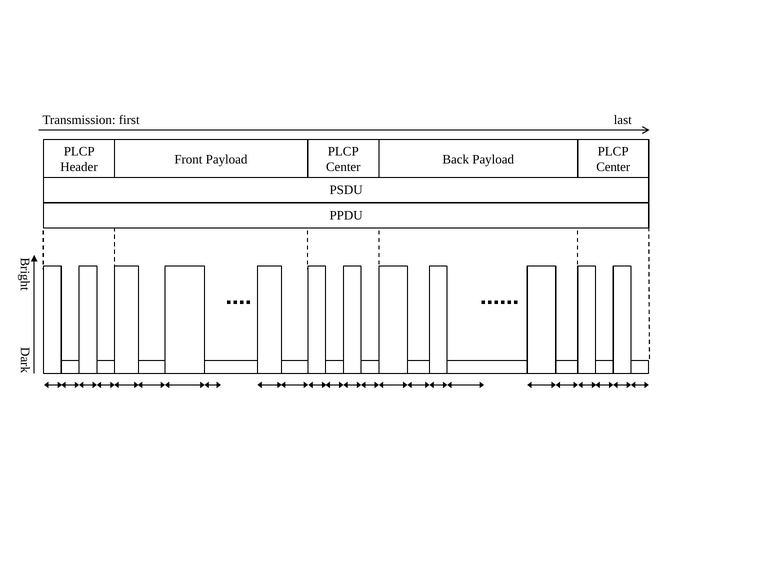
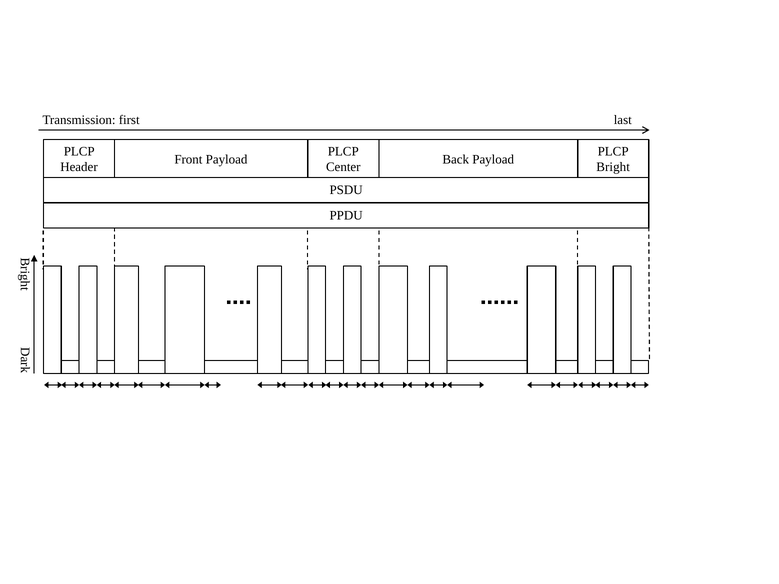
Center: Center -> Bright (613, 167)
